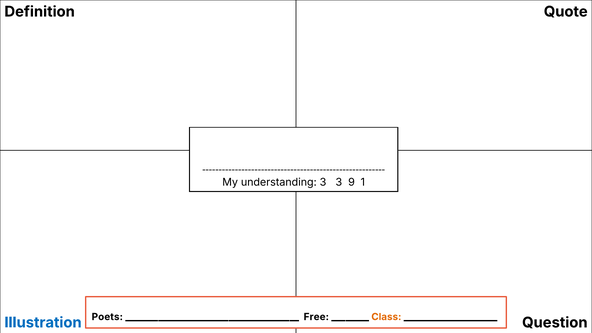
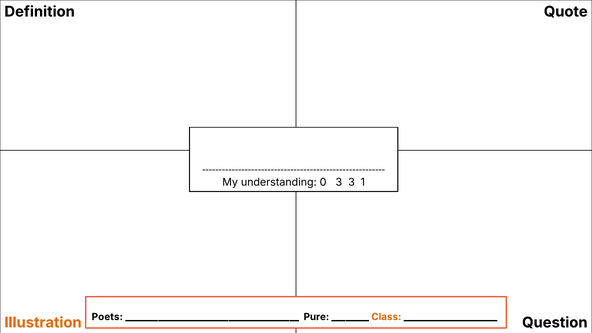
understanding 3: 3 -> 0 (323, 182)
3 9: 9 -> 3 (351, 182)
Free: Free -> Pure (316, 317)
Illustration colour: blue -> orange (43, 323)
